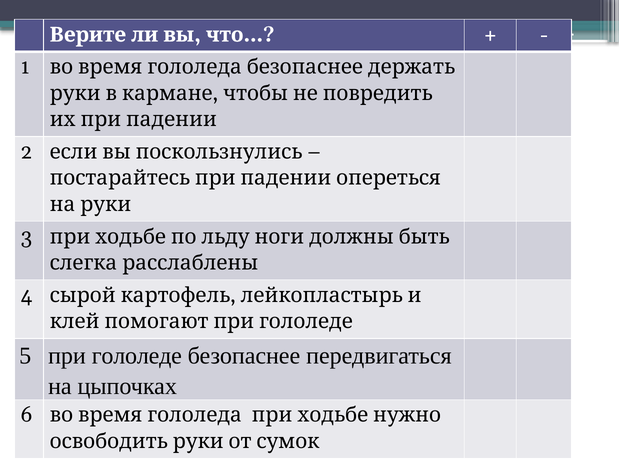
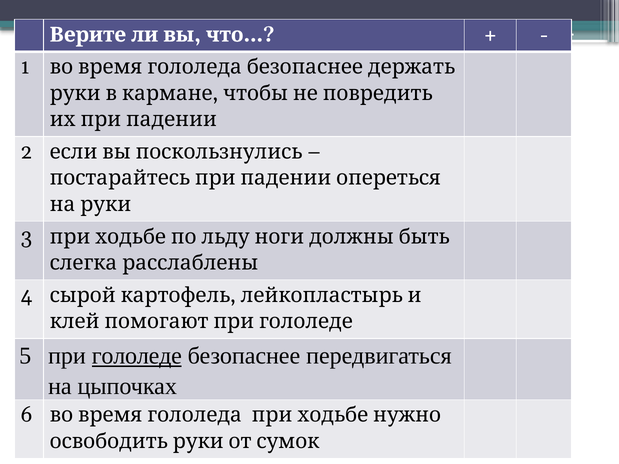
гололеде underline: none -> present (137, 356)
